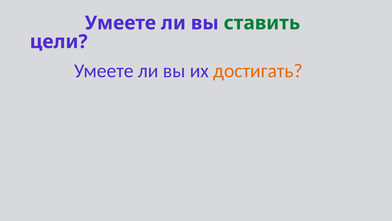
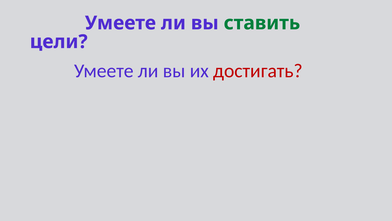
достигать colour: orange -> red (258, 71)
